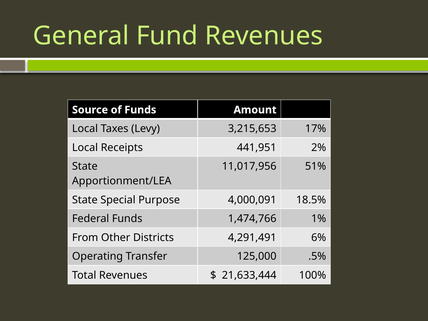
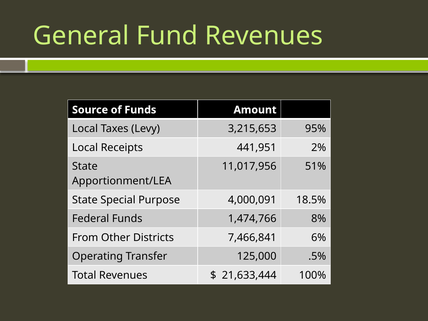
17%: 17% -> 95% (316, 129)
1%: 1% -> 8% (319, 219)
4,291,491: 4,291,491 -> 7,466,841 (252, 238)
